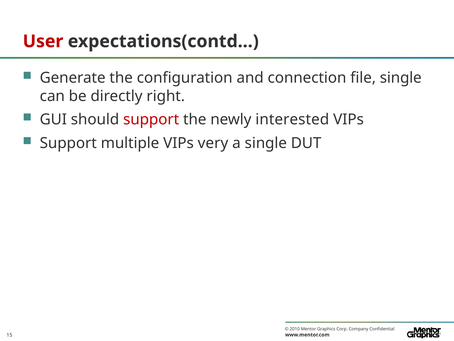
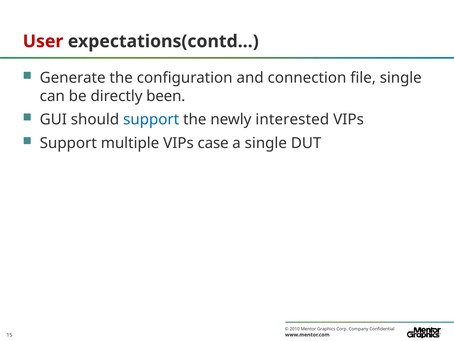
right: right -> been (166, 96)
support colour: red -> blue (151, 119)
very: very -> case (213, 143)
